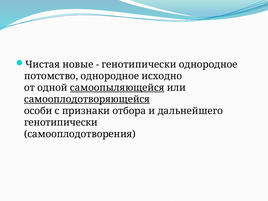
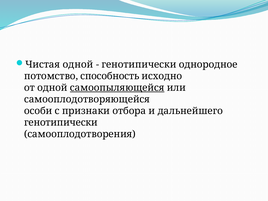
Чистая новые: новые -> одной (78, 65)
потомство однородное: однородное -> способность (110, 76)
самооплодотворяющейся underline: present -> none (87, 99)
